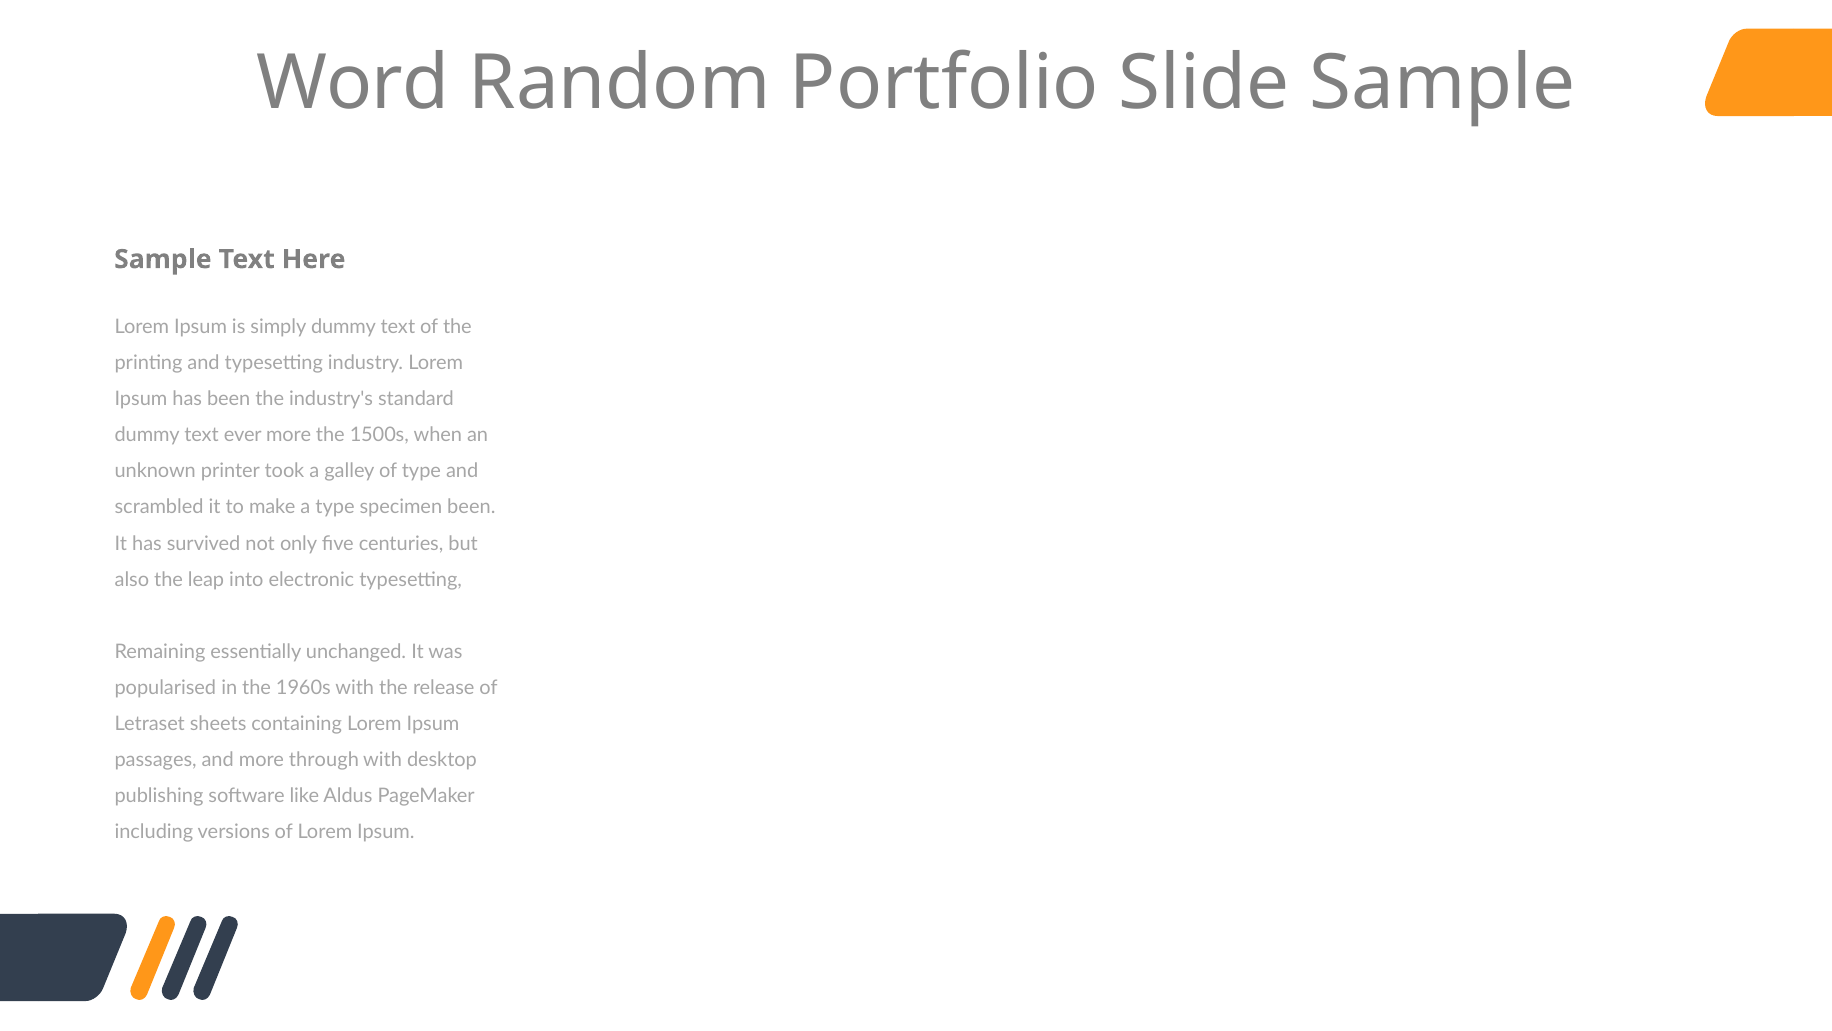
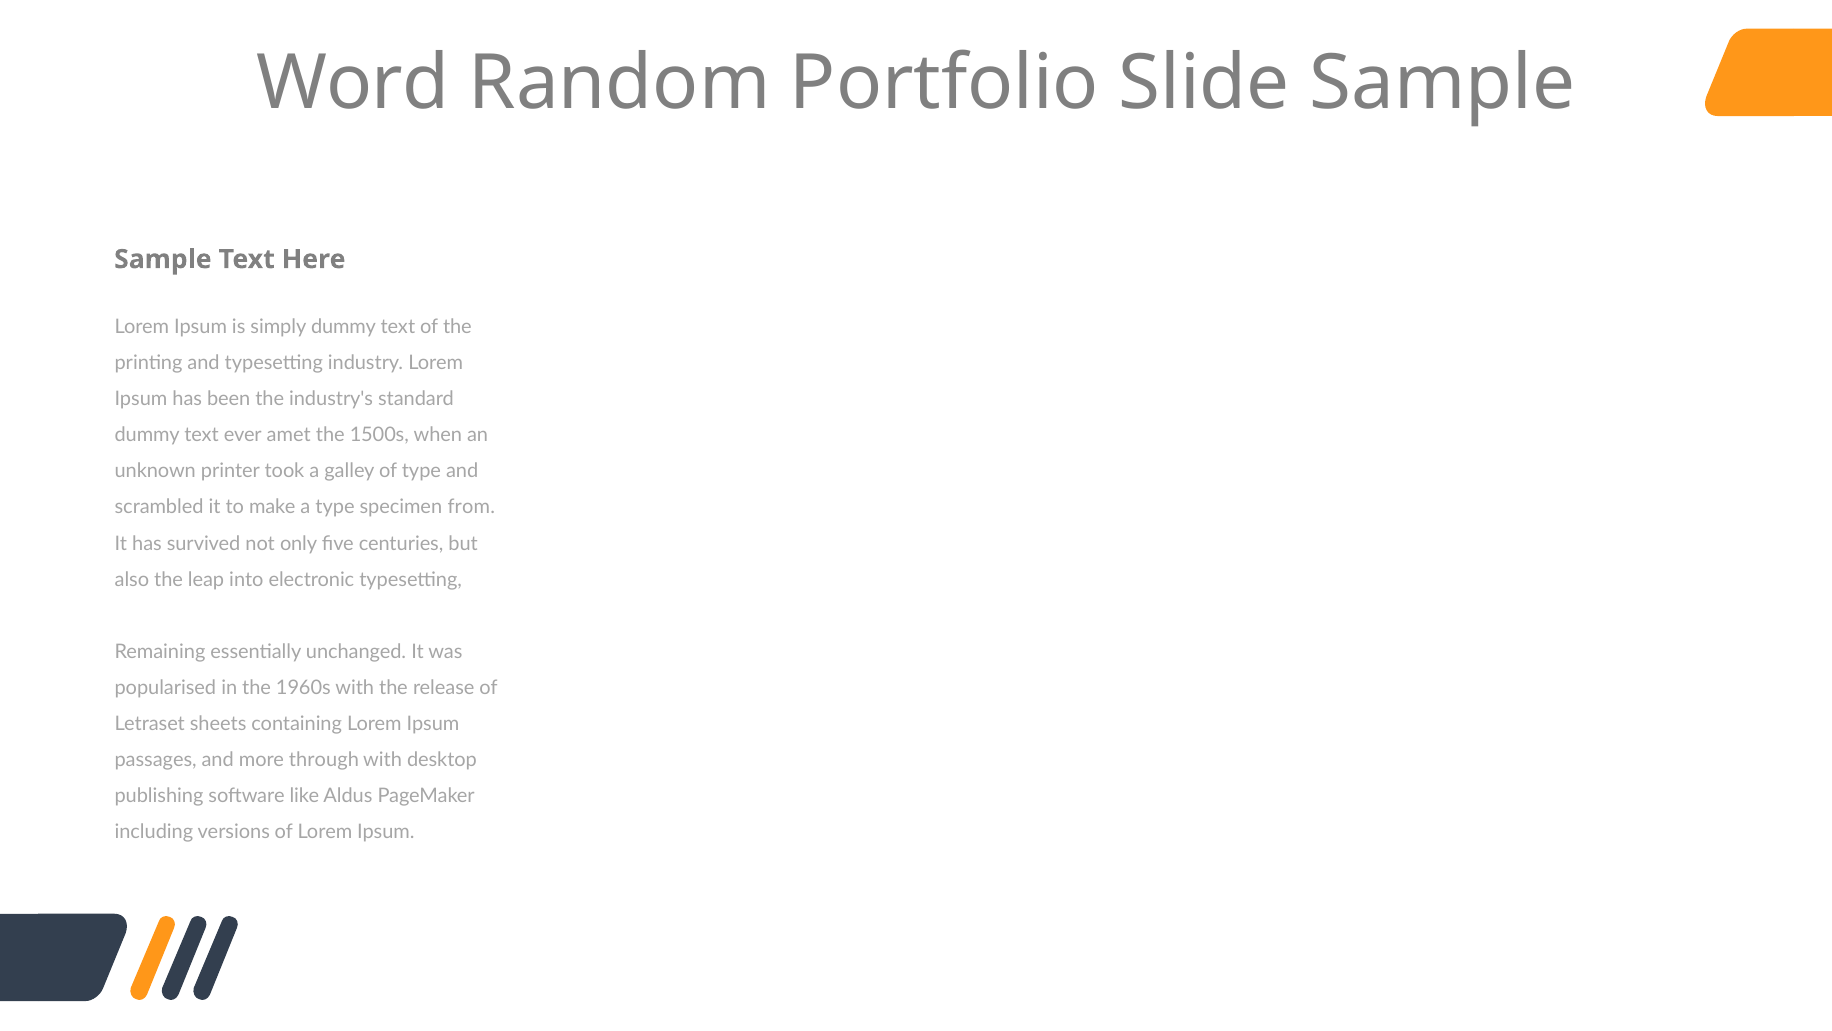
ever more: more -> amet (289, 435)
specimen been: been -> from (471, 507)
